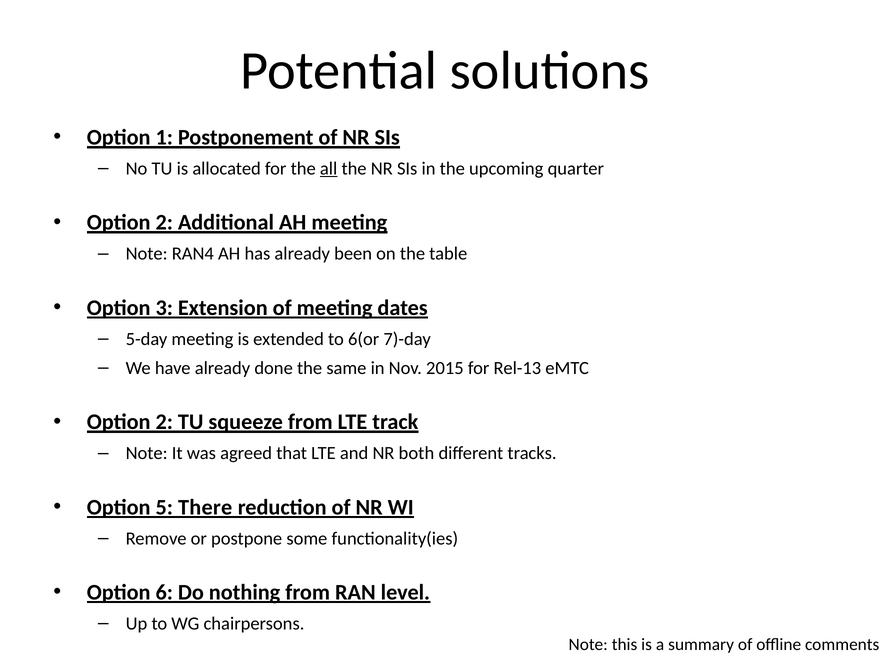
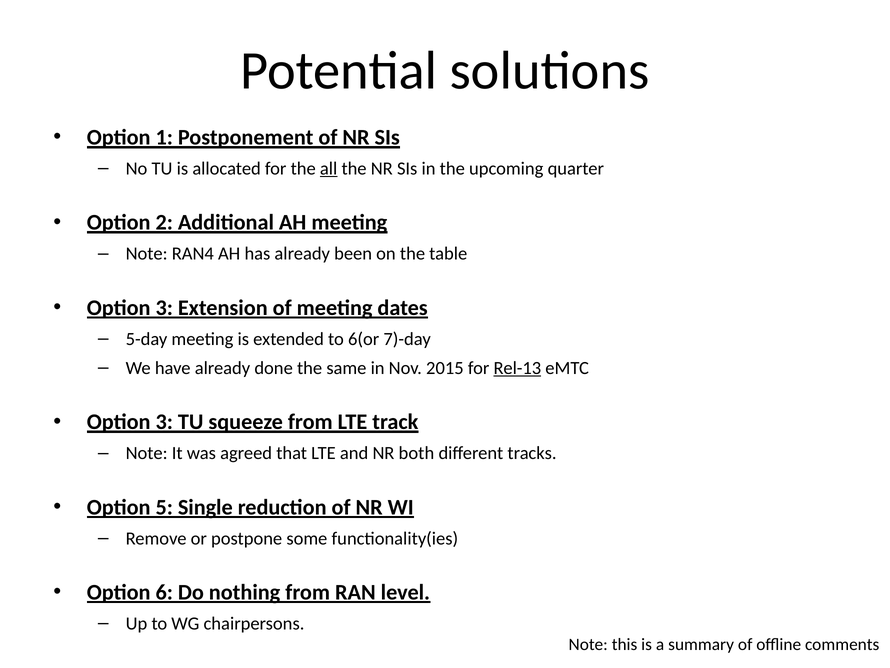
Rel-13 underline: none -> present (517, 368)
2: 2 -> 3 (164, 422)
There: There -> Single (205, 507)
